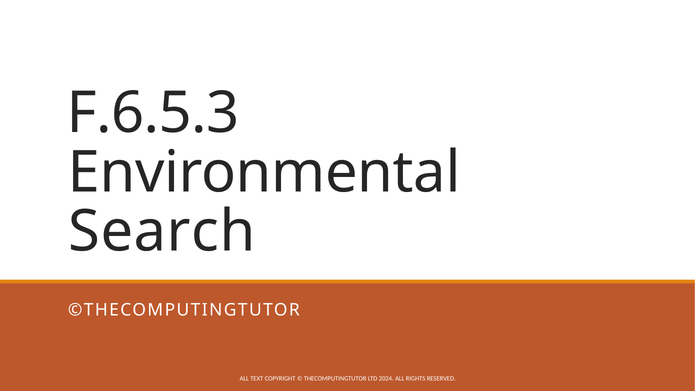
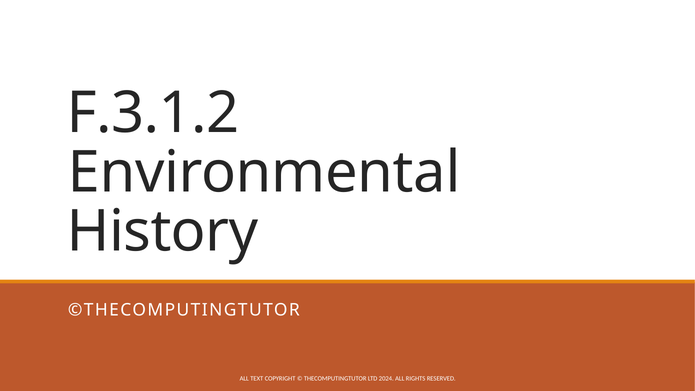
F.6.5.3: F.6.5.3 -> F.3.1.2 (153, 113)
Search: Search -> History (162, 232)
